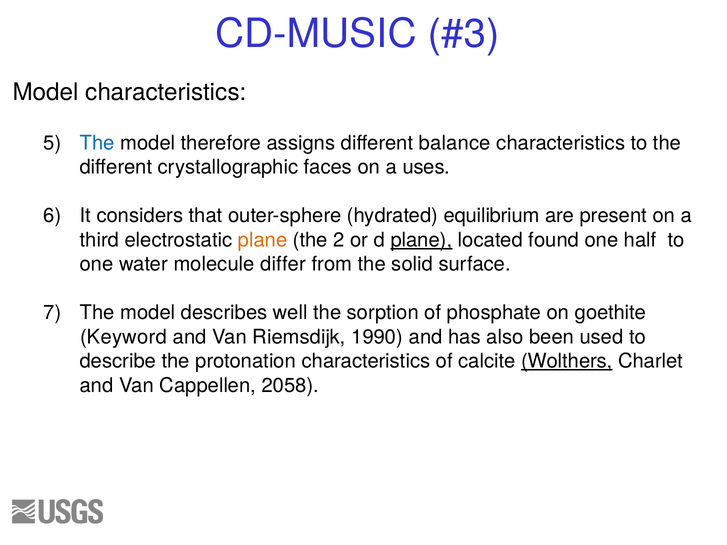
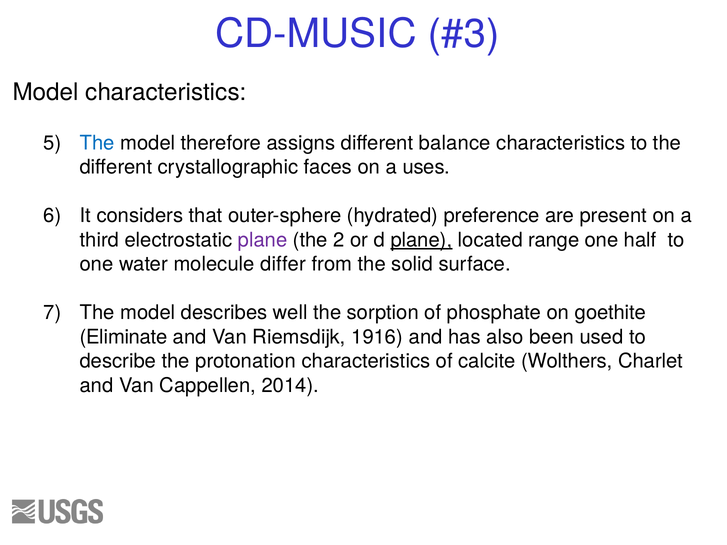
equilibrium: equilibrium -> preference (492, 216)
plane colour: orange -> purple (263, 240)
found: found -> range (554, 240)
Keyword: Keyword -> Eliminate (124, 337)
1990: 1990 -> 1916 (377, 337)
Wolthers underline: present -> none (567, 361)
2058: 2058 -> 2014 (290, 386)
